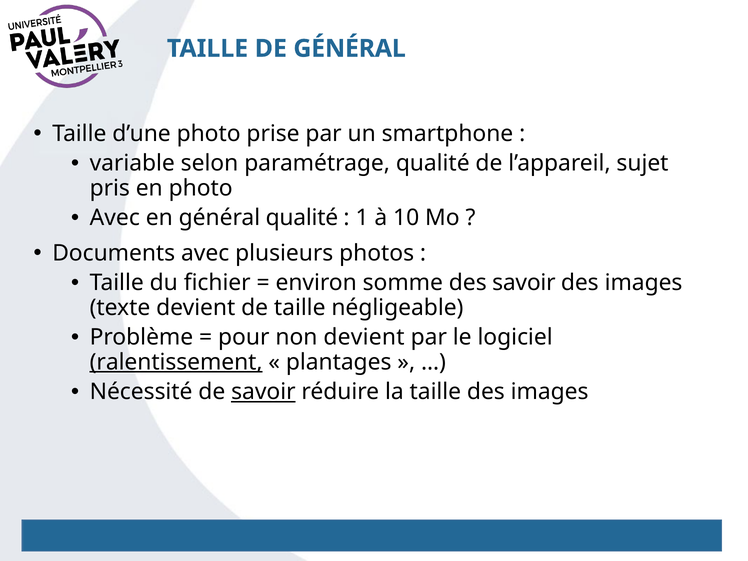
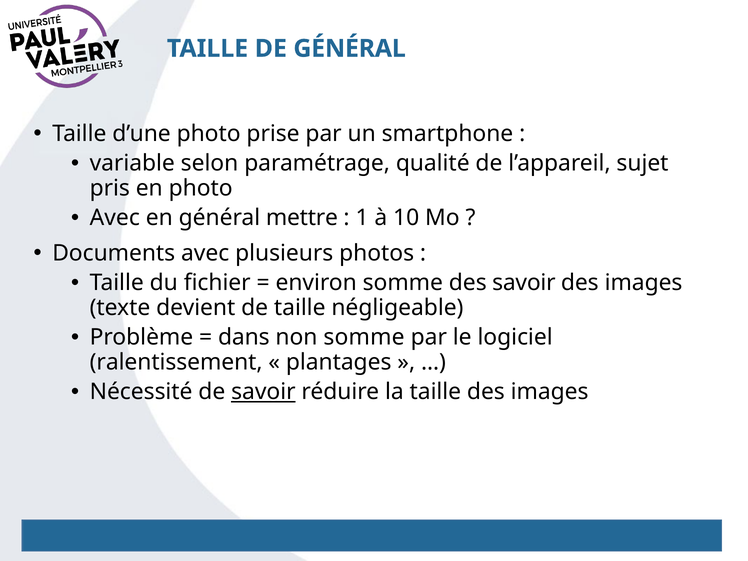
général qualité: qualité -> mettre (302, 218)
pour: pour -> dans (244, 337)
non devient: devient -> somme (364, 337)
ralentissement underline: present -> none (176, 362)
